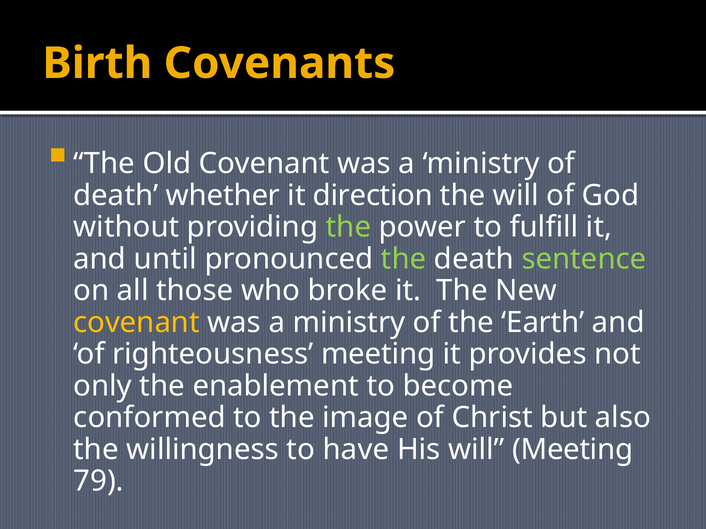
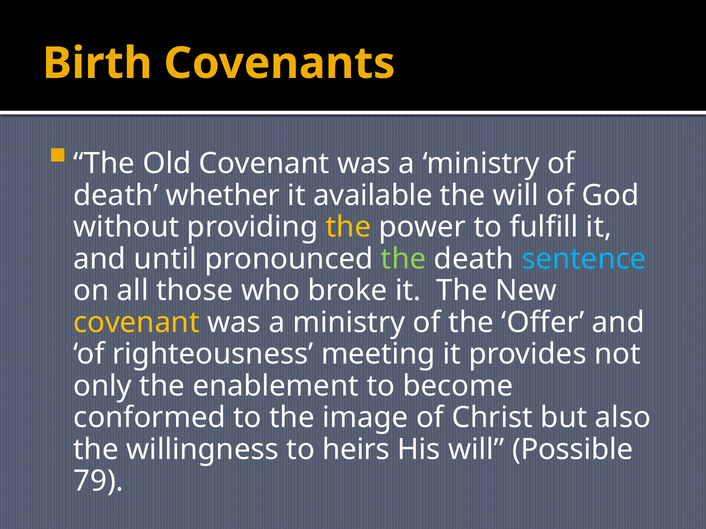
direction: direction -> available (373, 196)
the colour: light green -> yellow (349, 227)
sentence colour: light green -> light blue (584, 259)
Earth: Earth -> Offer (543, 323)
have: have -> heirs (356, 450)
will Meeting: Meeting -> Possible (573, 450)
